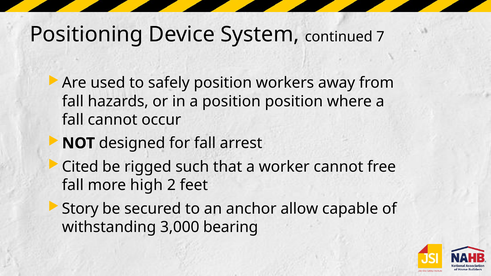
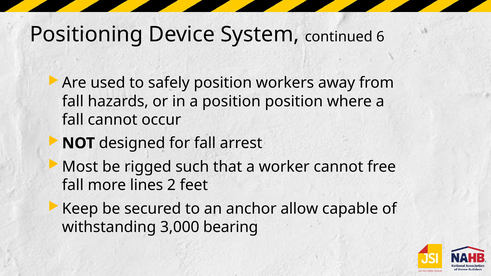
7: 7 -> 6 (380, 37)
Cited: Cited -> Most (80, 167)
high: high -> lines (147, 185)
Story: Story -> Keep (80, 209)
